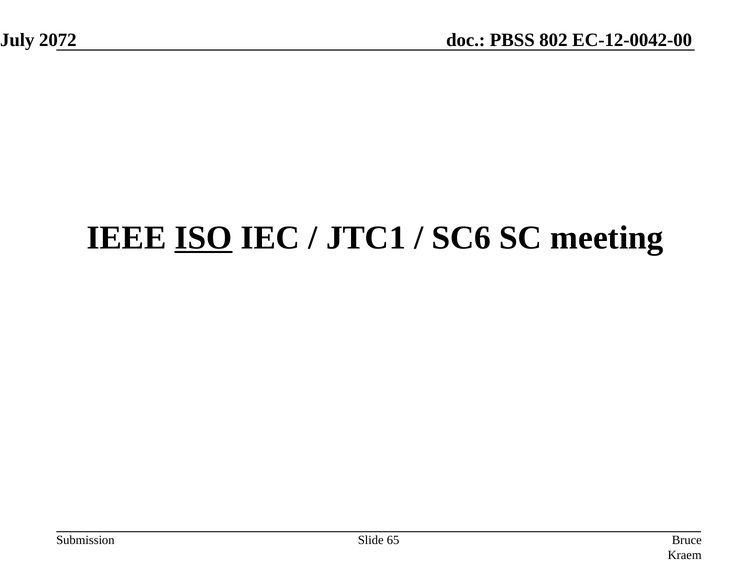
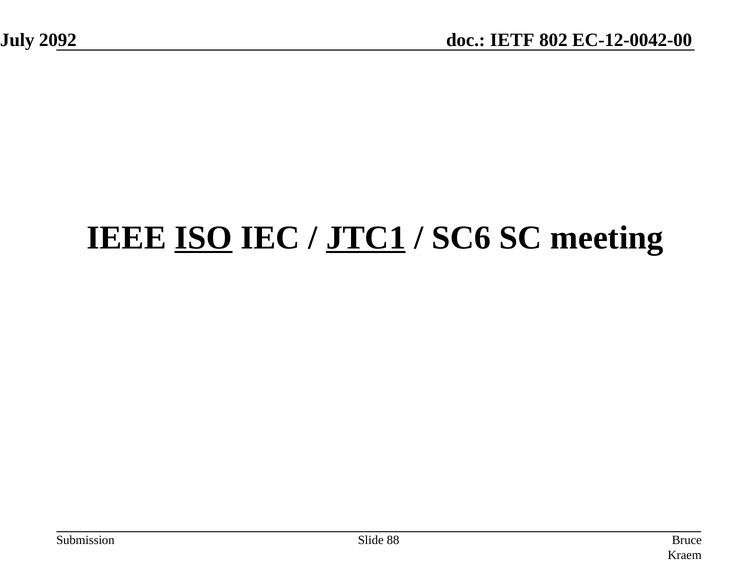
2072: 2072 -> 2092 (58, 40)
PBSS: PBSS -> IETF (512, 40)
JTC1 underline: none -> present (366, 238)
65: 65 -> 88 (393, 540)
